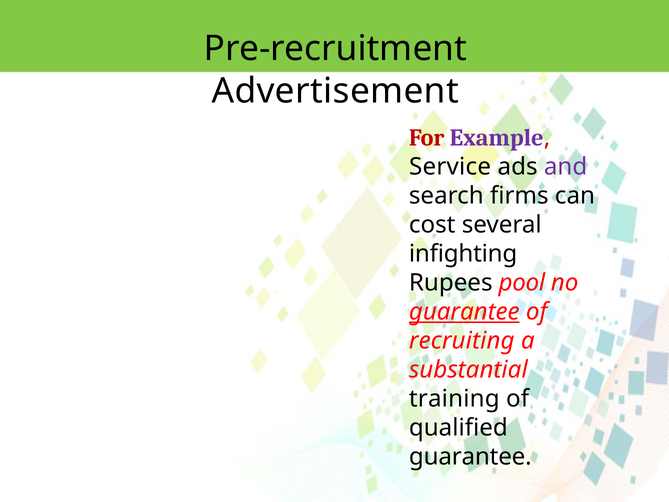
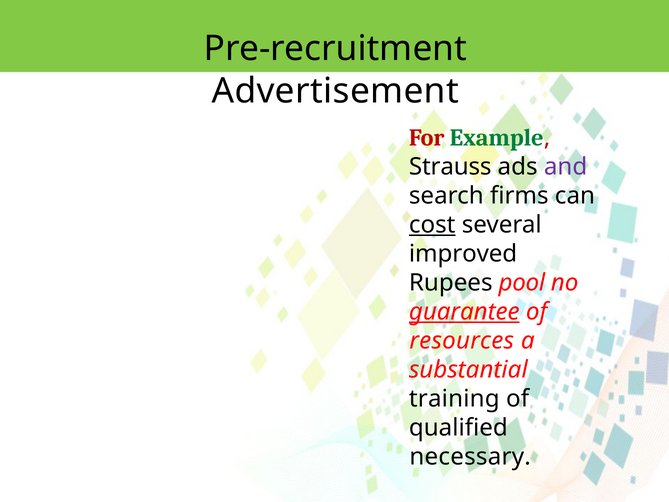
Example colour: purple -> green (497, 138)
Service: Service -> Strauss (450, 167)
cost underline: none -> present (432, 225)
infighting: infighting -> improved (463, 254)
recruiting: recruiting -> resources (462, 341)
guarantee: guarantee -> necessary (470, 457)
